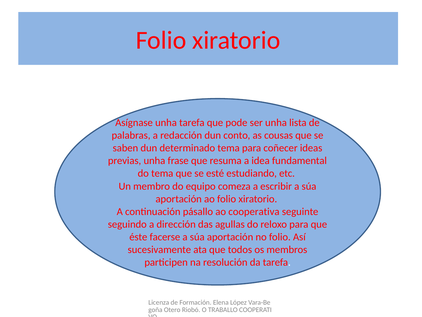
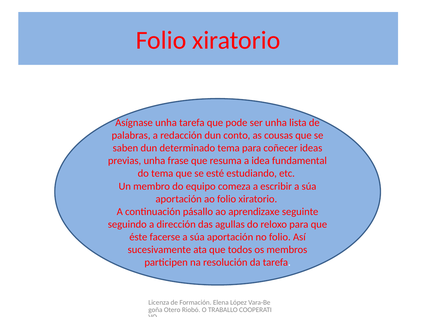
cooperativa: cooperativa -> aprendizaxe (254, 211)
